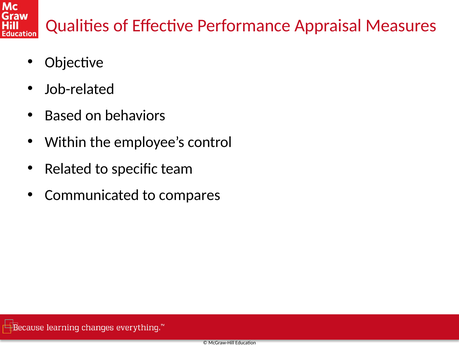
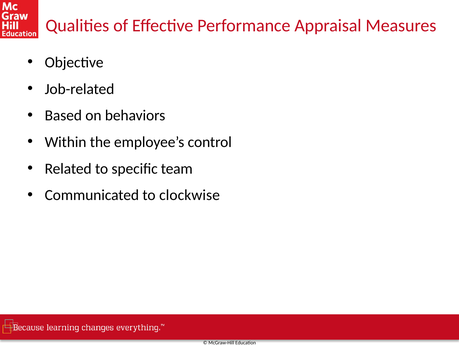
compares: compares -> clockwise (190, 195)
